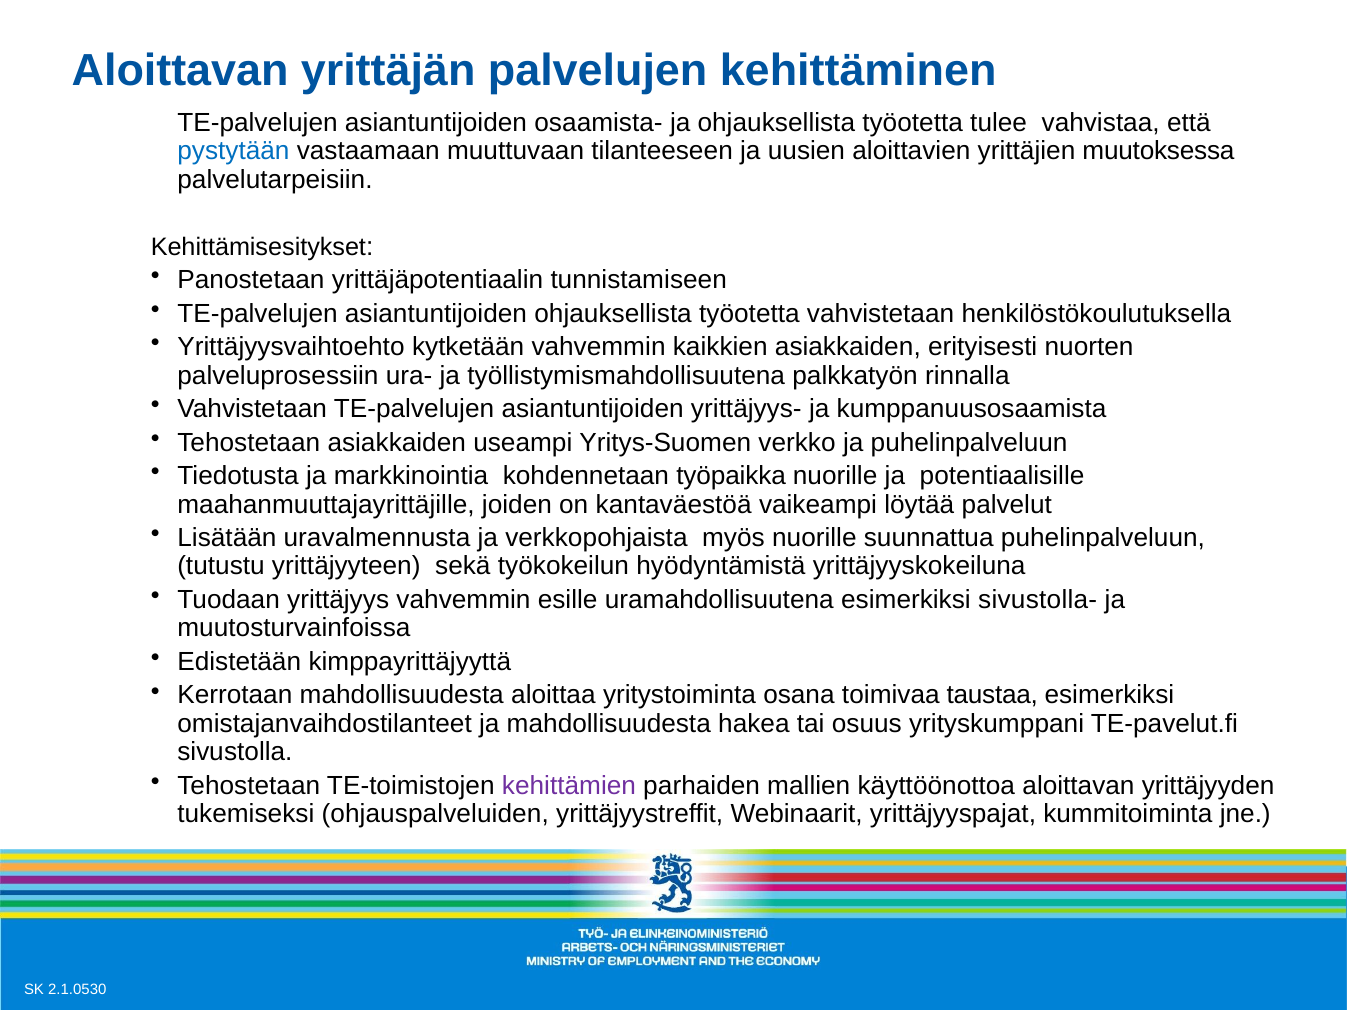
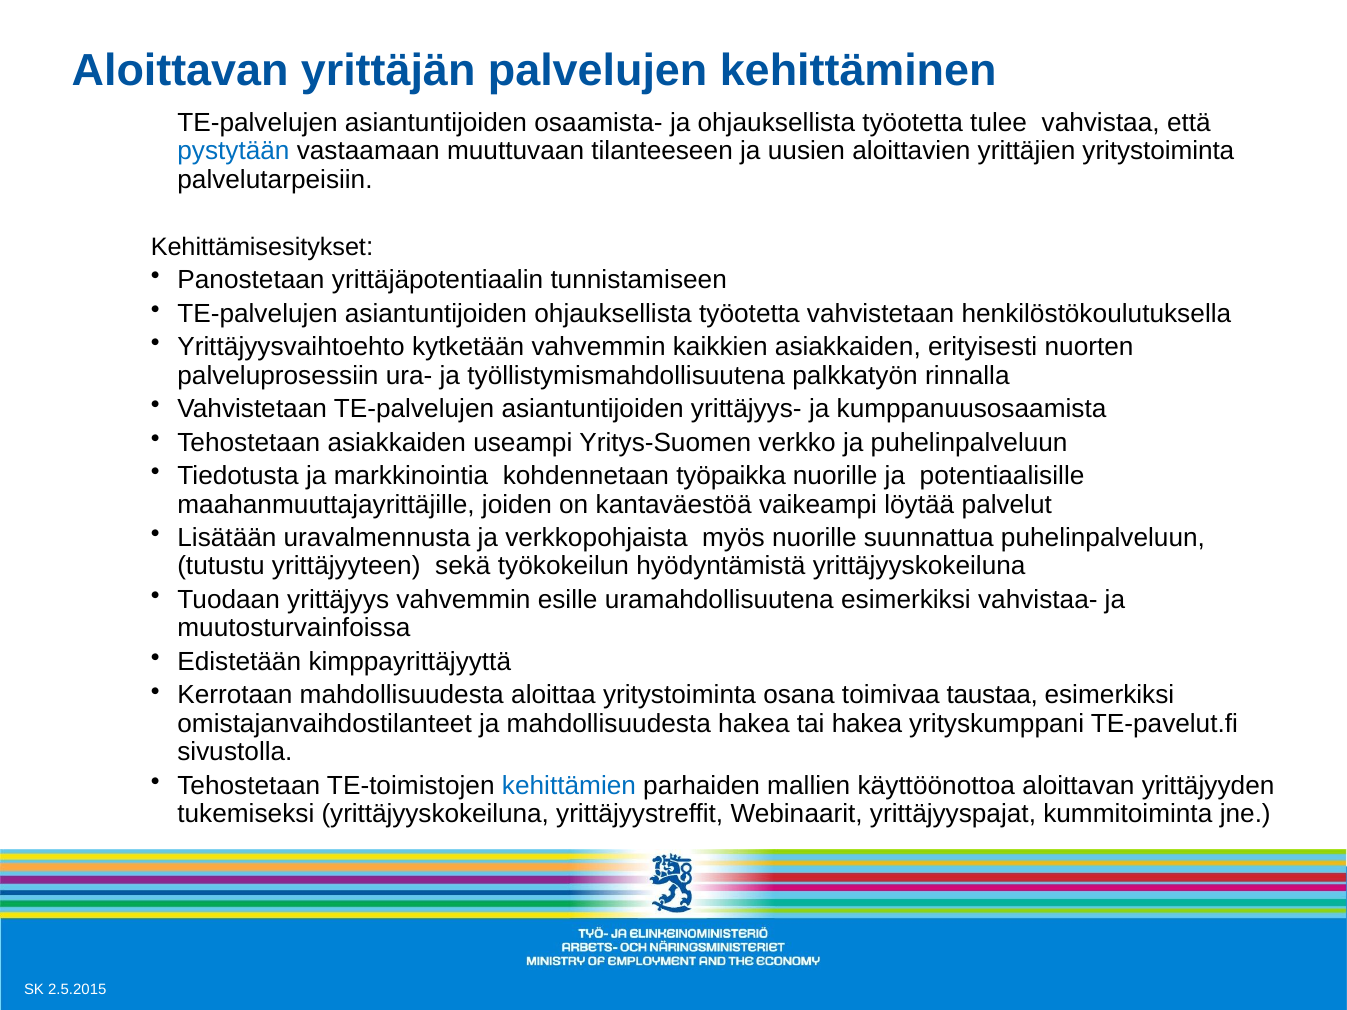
yrittäjien muutoksessa: muutoksessa -> yritystoiminta (1158, 151)
sivustolla-: sivustolla- -> vahvistaa- (1038, 600)
tai osuus: osuus -> hakea (867, 724)
kehittämien colour: purple -> blue (569, 786)
tukemiseksi ohjauspalveluiden: ohjauspalveluiden -> yrittäjyyskokeiluna (435, 814)
2.1.0530: 2.1.0530 -> 2.5.2015 (77, 990)
